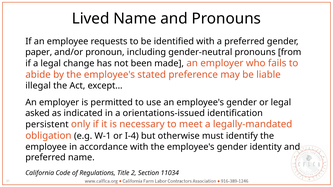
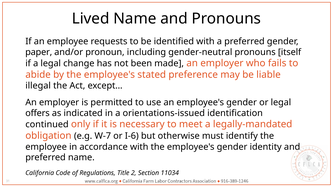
from: from -> itself (290, 52)
asked: asked -> offers (38, 113)
persistent: persistent -> continued (47, 125)
W-1: W-1 -> W-7 (103, 136)
I-4: I-4 -> I-6 (132, 136)
